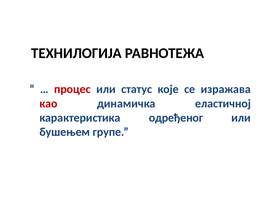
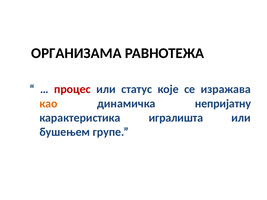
ТЕХНИЛОГИЈА: ТЕХНИЛОГИЈА -> ОРГАНИЗАМА (76, 53)
као colour: red -> orange (48, 104)
еластичној: еластичној -> непријатну (223, 104)
одређеног: одређеног -> игралишта (176, 118)
